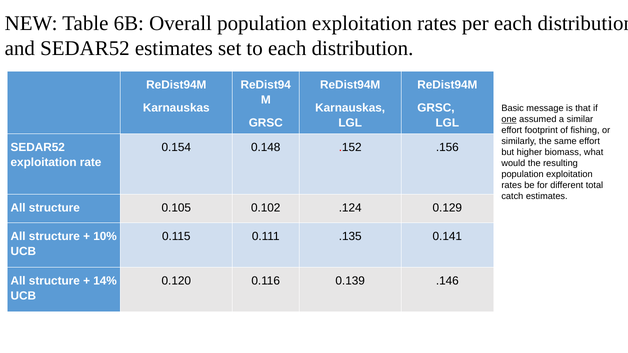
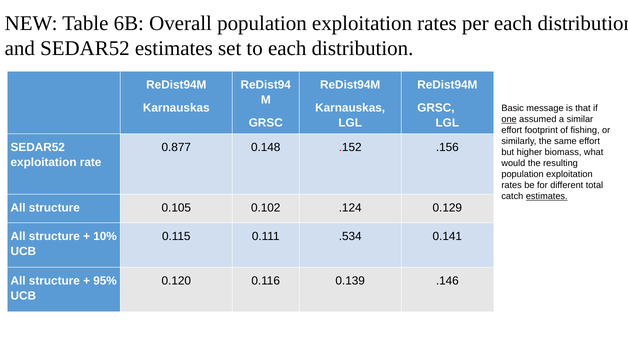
0.154: 0.154 -> 0.877 (176, 147)
estimates underline: none -> present (547, 196)
.135: .135 -> .534 (350, 237)
14%: 14% -> 95% (105, 281)
